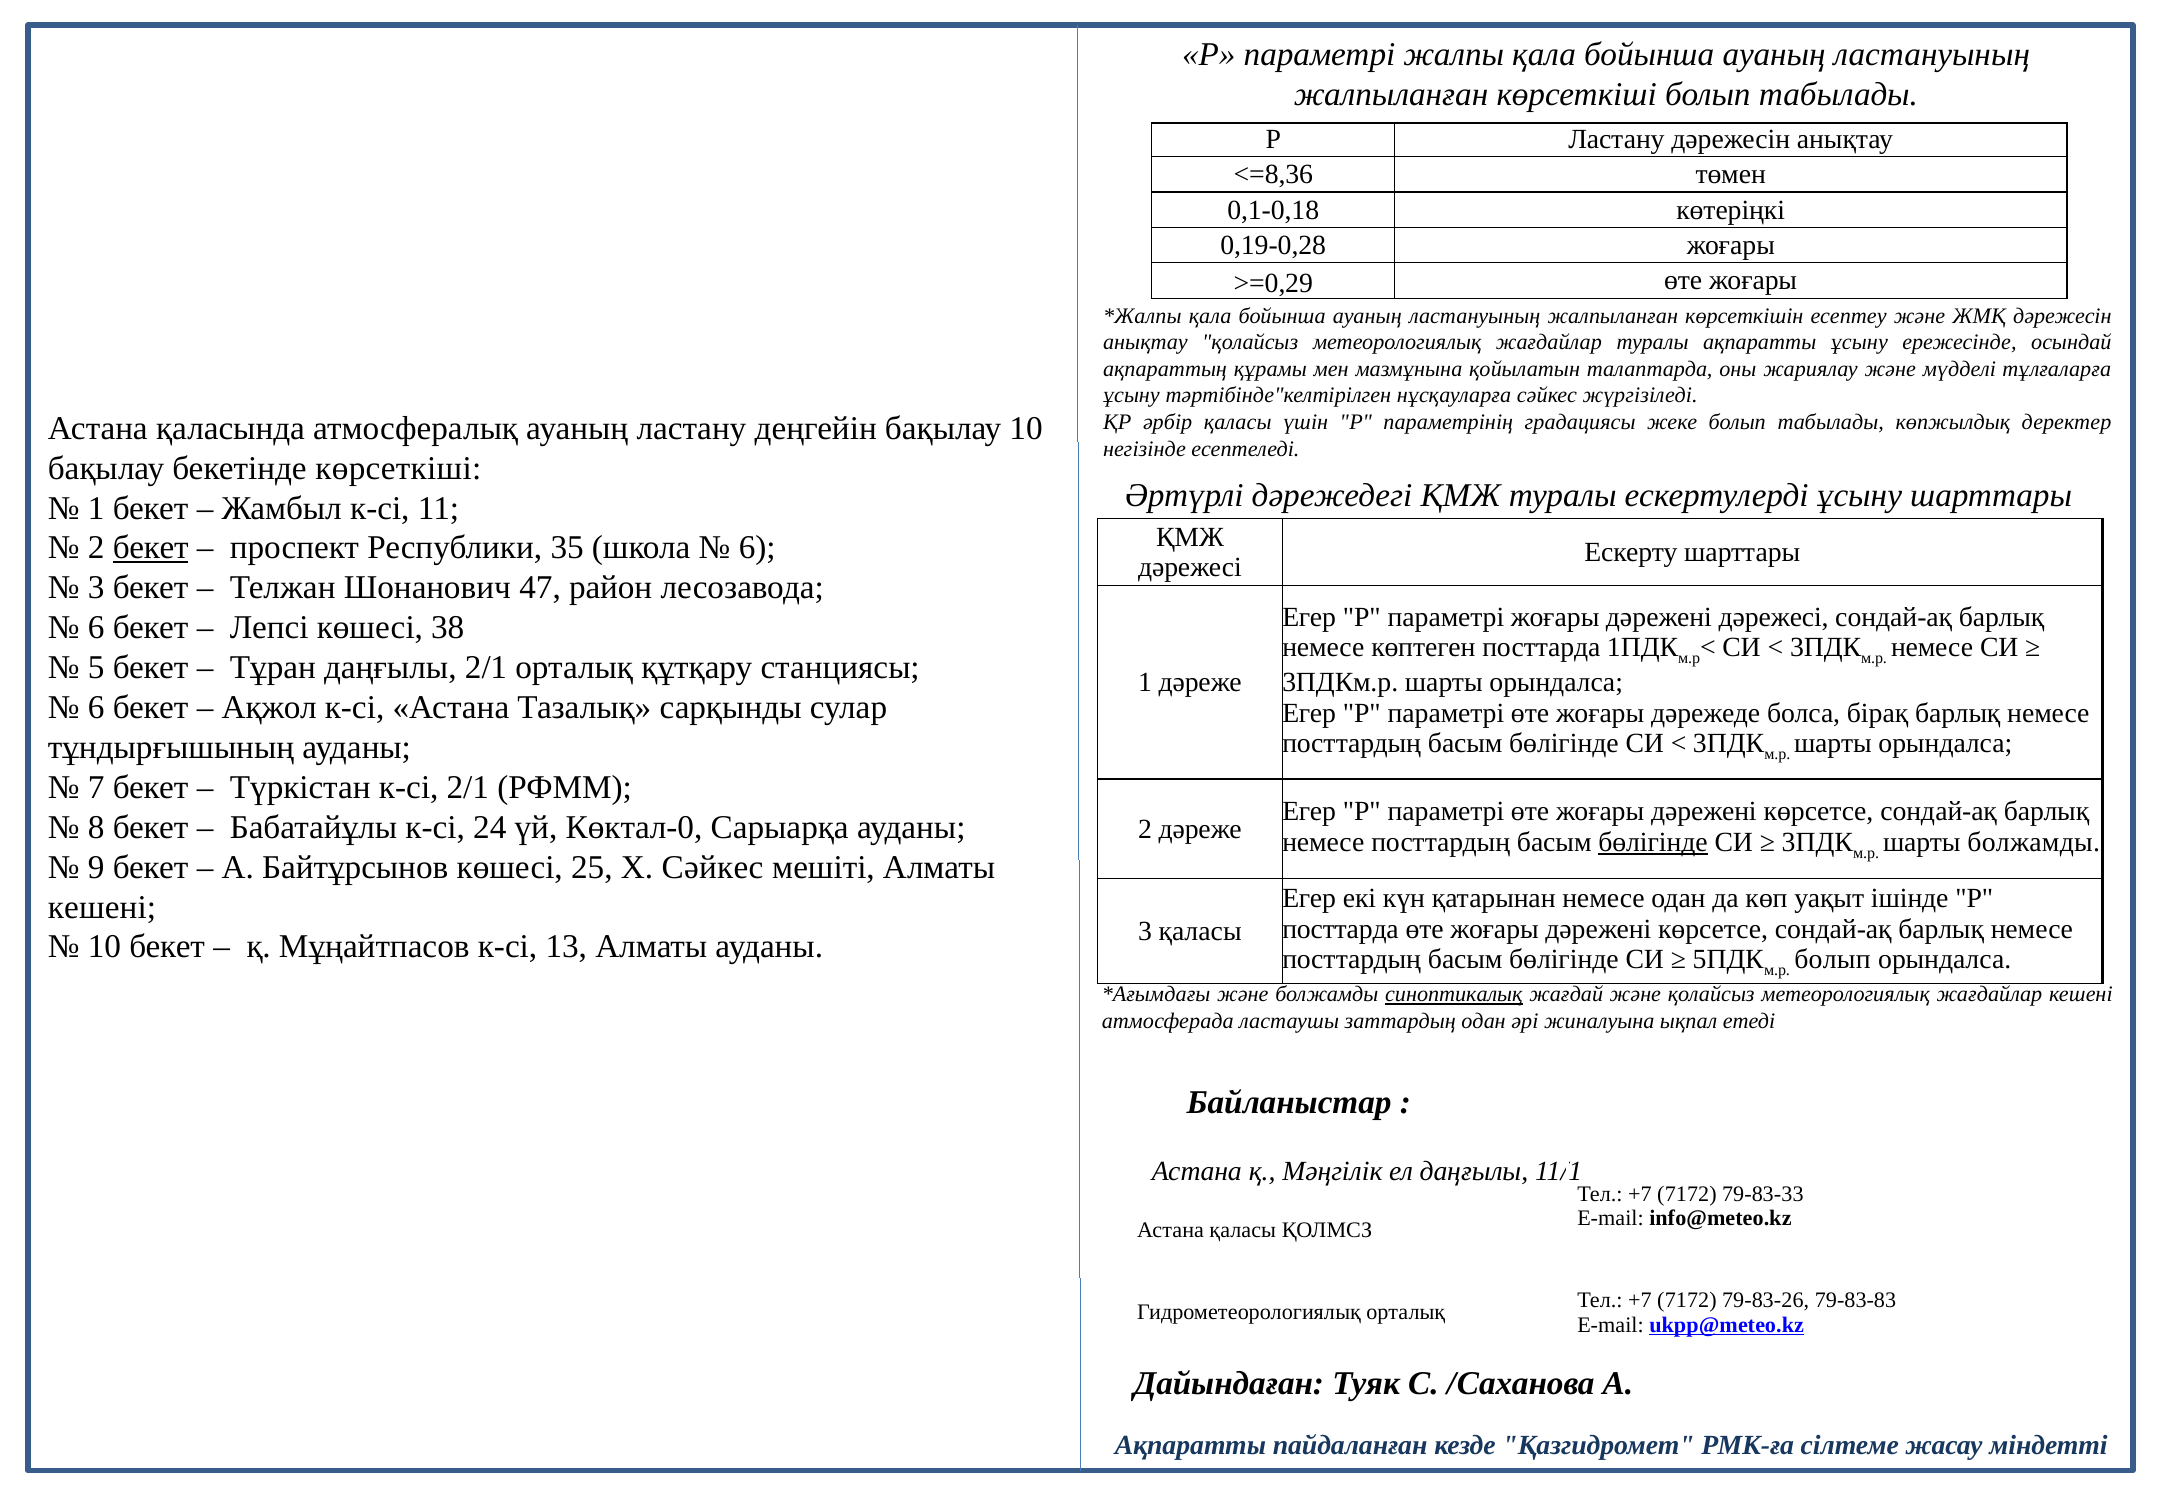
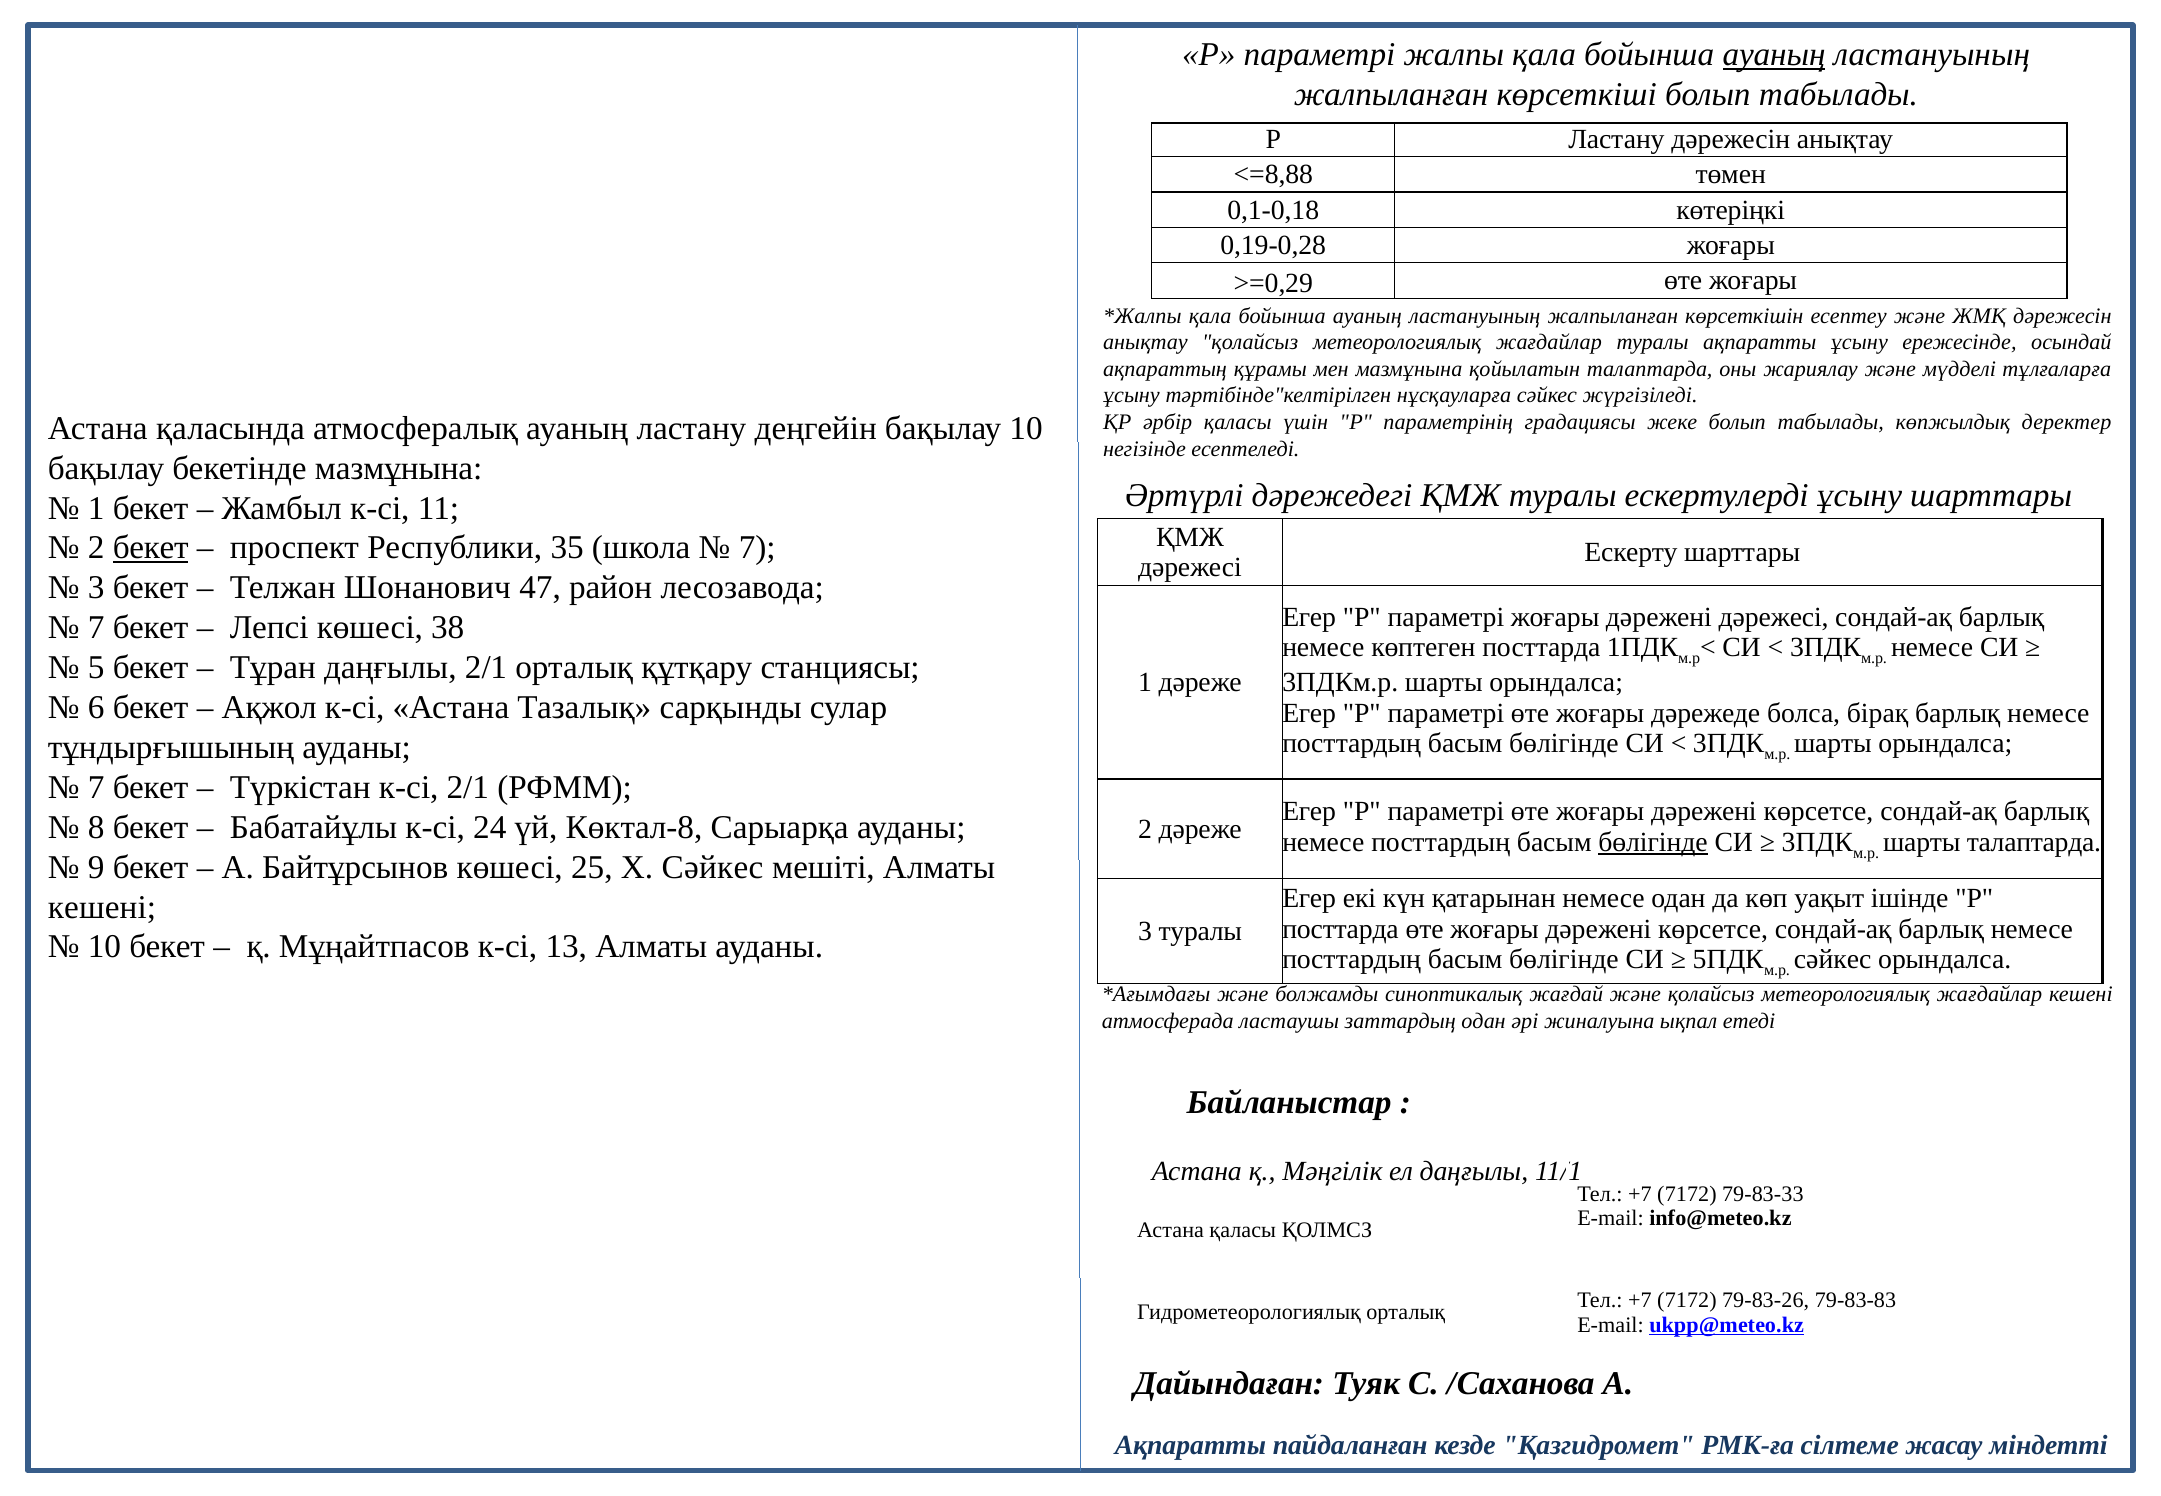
ауаның underline: none -> present (1774, 54)
<=8,36: <=8,36 -> <=8,88 (1273, 174)
бекетінде көрсеткіші: көрсеткіші -> мазмұнына (399, 468)
6: 6 -> 7 (757, 548)
6: 6 -> 7 (96, 628)
Көктал-0: Көктал-0 -> Көктал-8 (634, 827)
шарты болжамды: болжамды -> талаптарда (2034, 842)
3 қаласы: қаласы -> туралы (1200, 931)
болып: болып -> сәйкес (1833, 960)
синоптикалық underline: present -> none (1454, 994)
